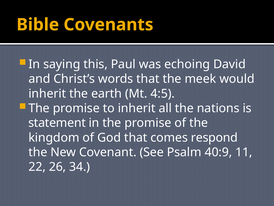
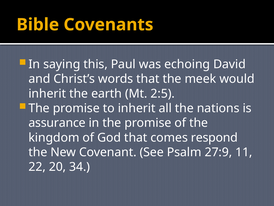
4:5: 4:5 -> 2:5 (163, 93)
statement: statement -> assurance (57, 123)
40:9: 40:9 -> 27:9 (218, 152)
26: 26 -> 20 (57, 166)
